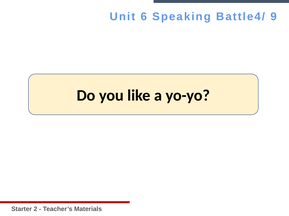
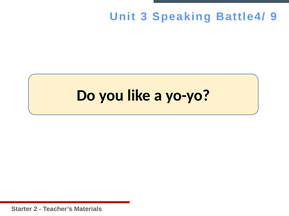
6: 6 -> 3 (144, 17)
